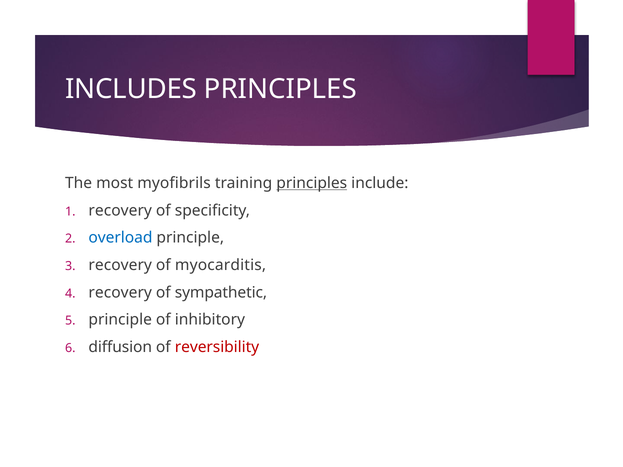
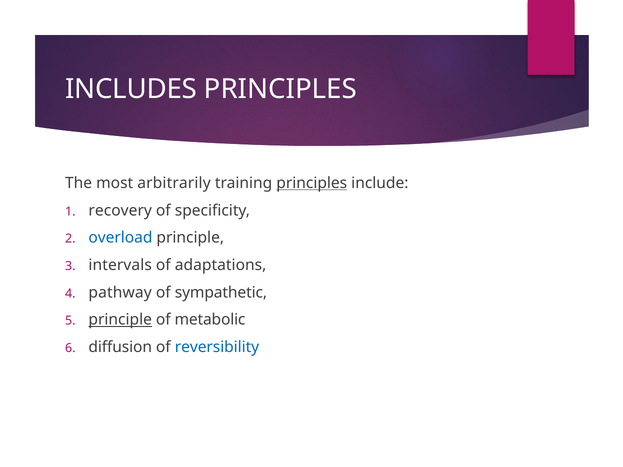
myofibrils: myofibrils -> arbitrarily (174, 183)
recovery: recovery -> intervals (120, 265)
myocarditis: myocarditis -> adaptations (221, 265)
recovery: recovery -> pathway (120, 293)
principle underline: none -> present (120, 320)
inhibitory: inhibitory -> metabolic (210, 320)
reversibility colour: red -> blue (217, 347)
